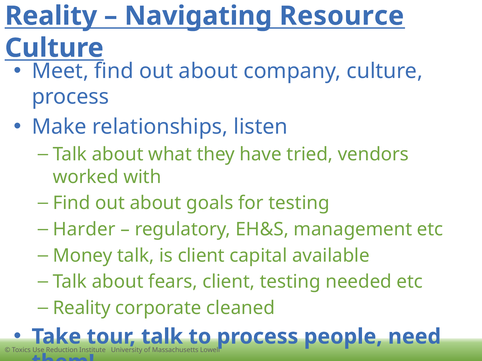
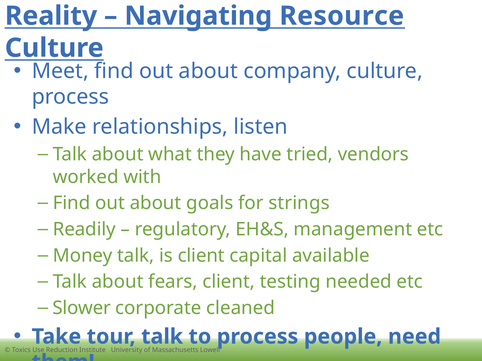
for testing: testing -> strings (299, 203)
Harder: Harder -> Readily (84, 230)
Reality: Reality -> Slower (82, 308)
